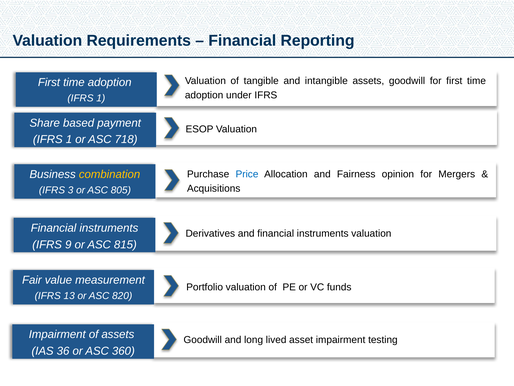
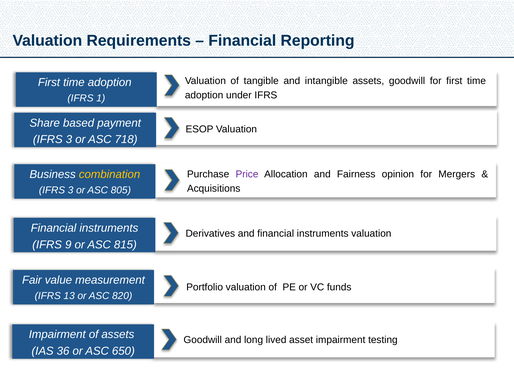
1: 1 -> 3 (69, 139)
Price colour: blue -> purple (247, 174)
360: 360 -> 650 (123, 351)
